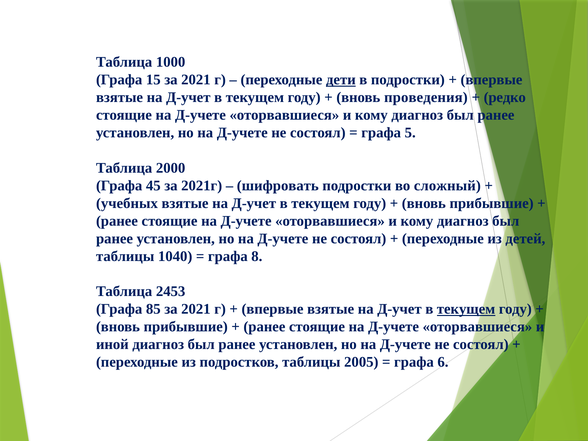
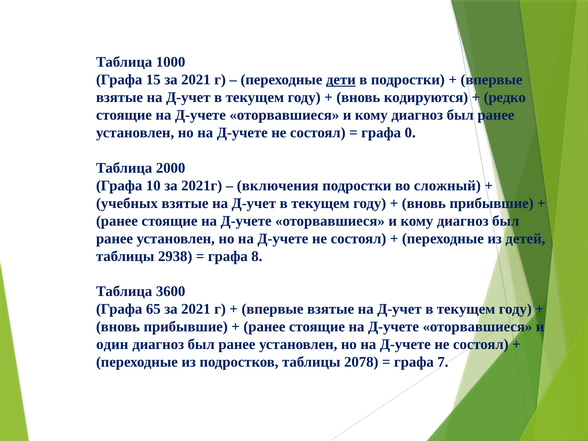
проведения: проведения -> кодируются (426, 97)
5: 5 -> 0 (410, 133)
45: 45 -> 10 (153, 186)
шифровать: шифровать -> включения (278, 186)
1040: 1040 -> 2938 (175, 256)
2453: 2453 -> 3600 (171, 291)
85: 85 -> 65 (153, 309)
текущем underline: present -> none (466, 309)
иной: иной -> один (112, 344)
2005: 2005 -> 2078 (361, 362)
6: 6 -> 7 (443, 362)
